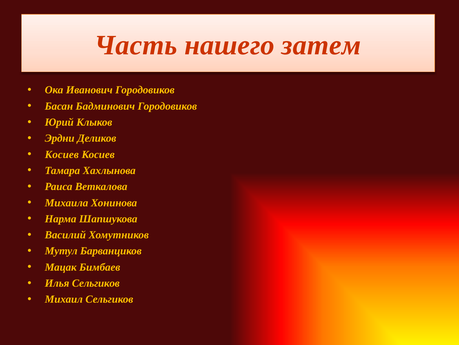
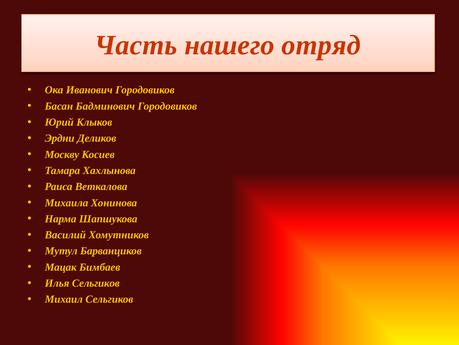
затем: затем -> отряд (321, 45)
Косиев: Косиев -> Москву (62, 154)
